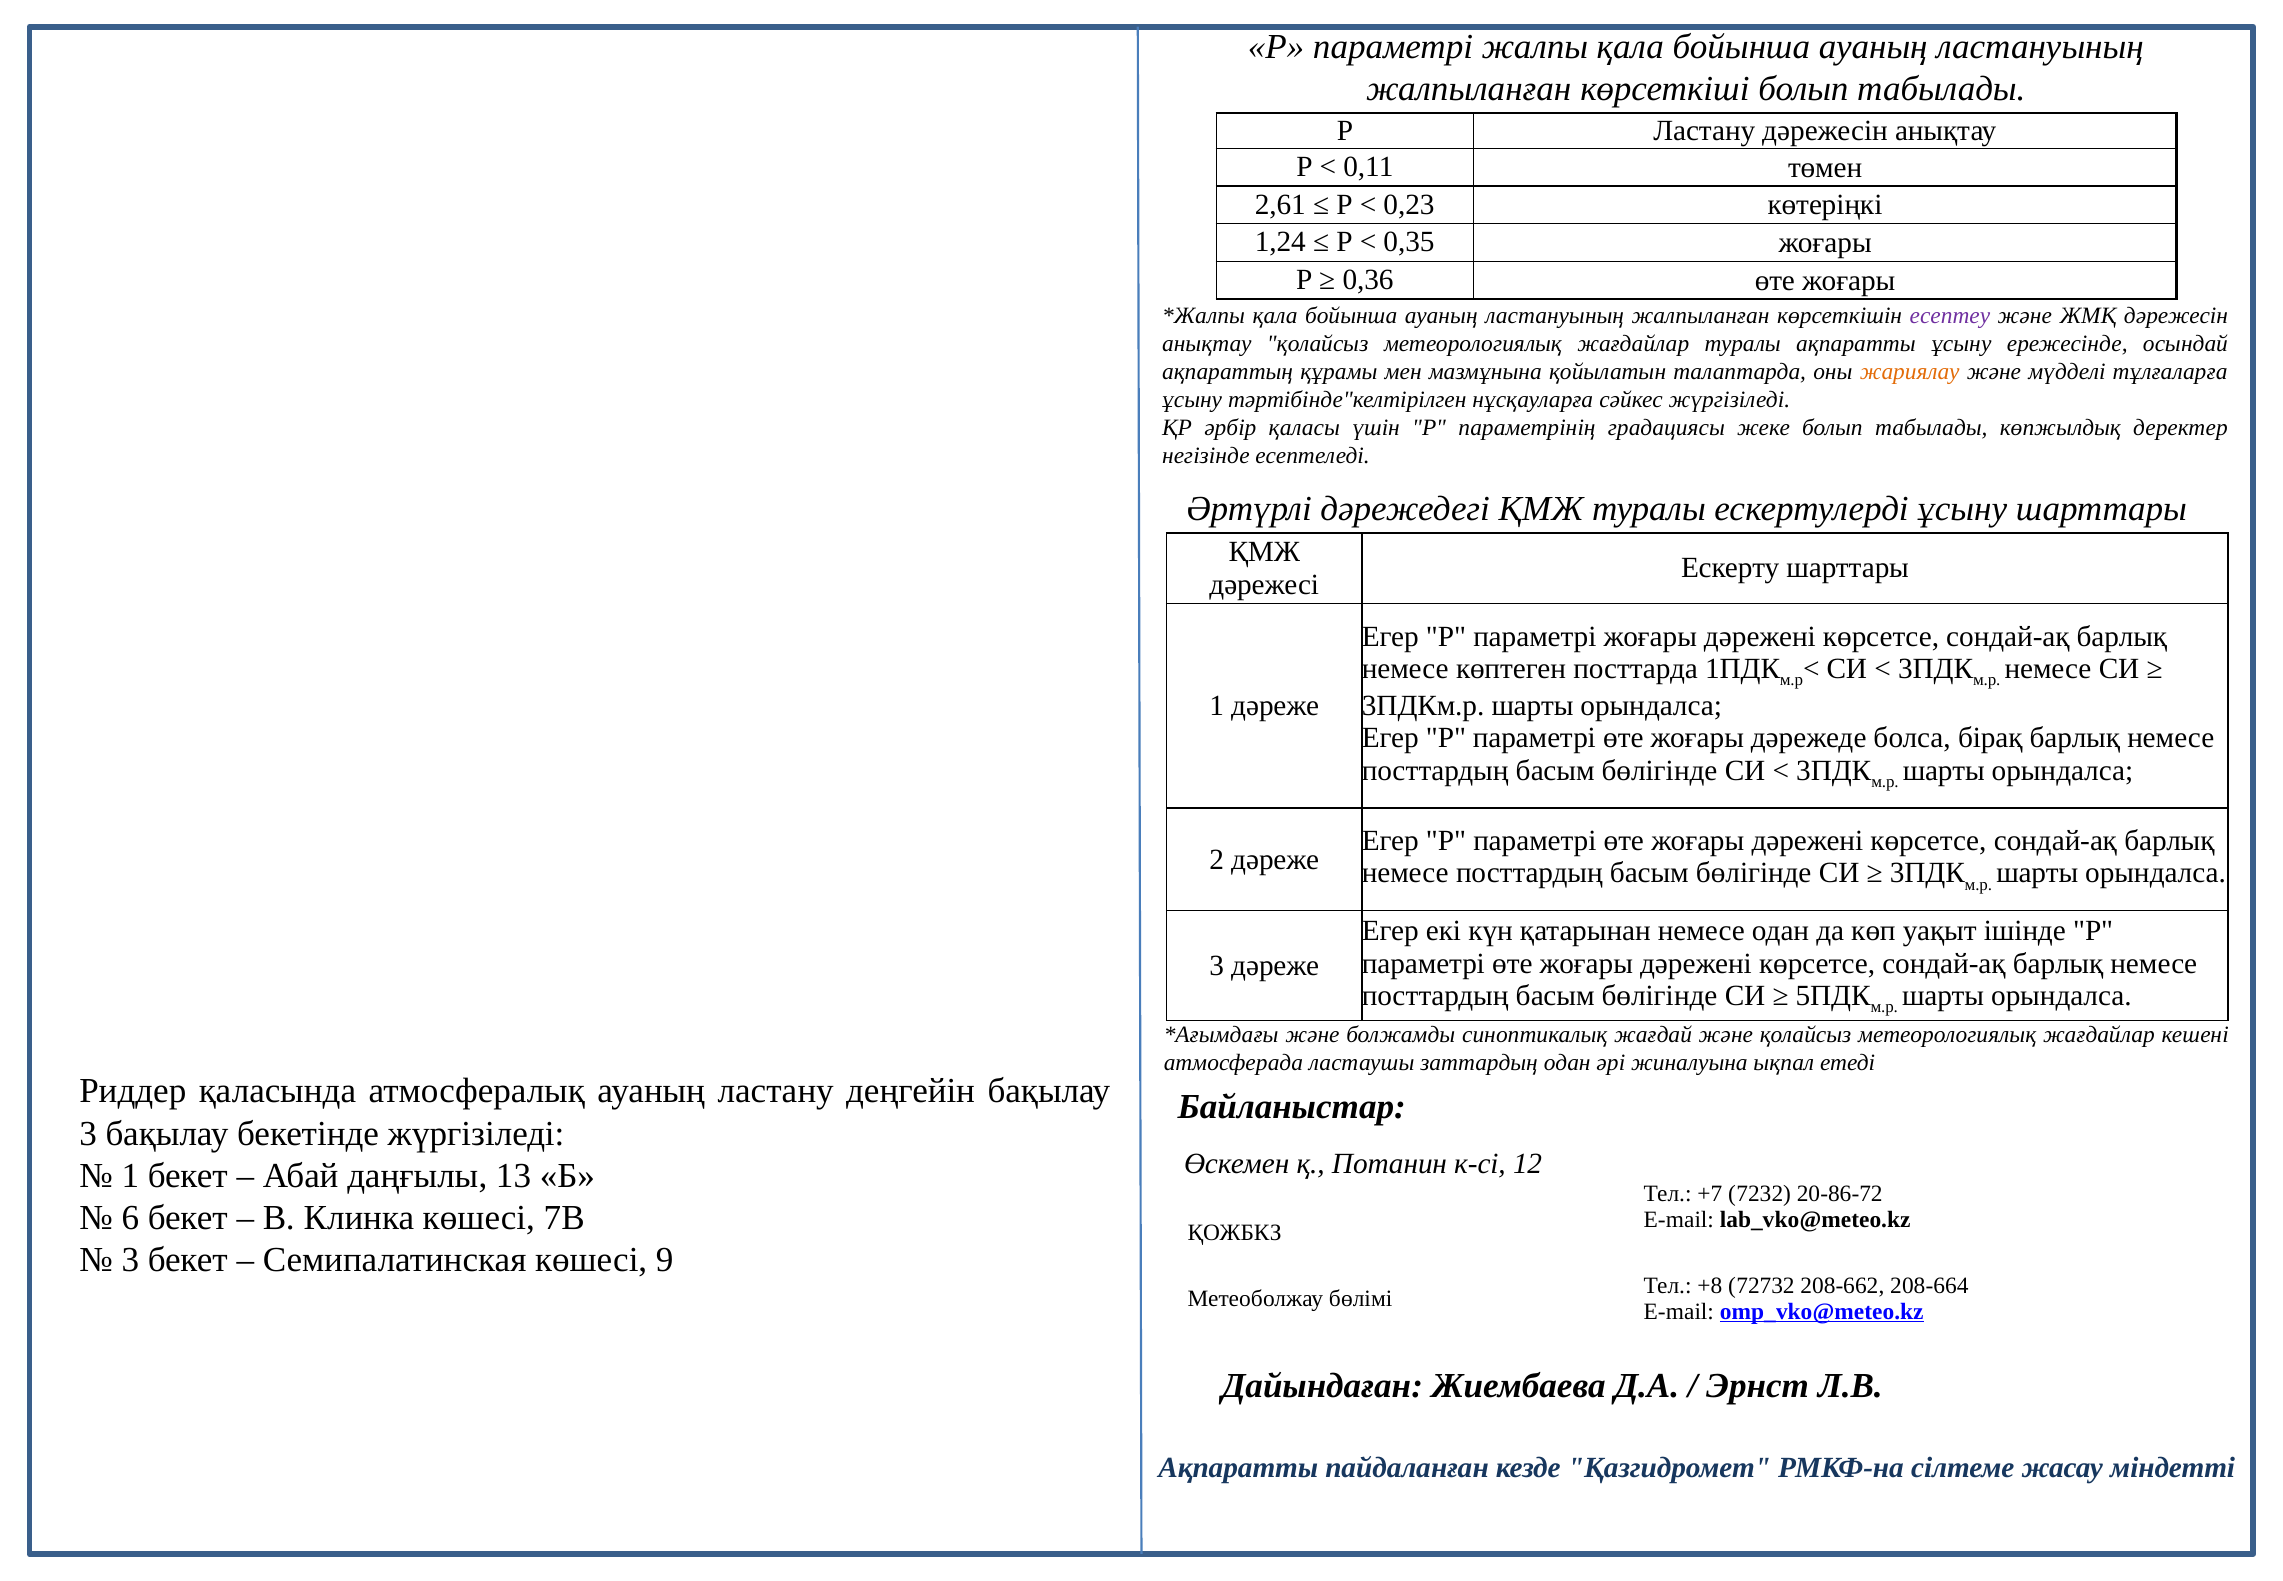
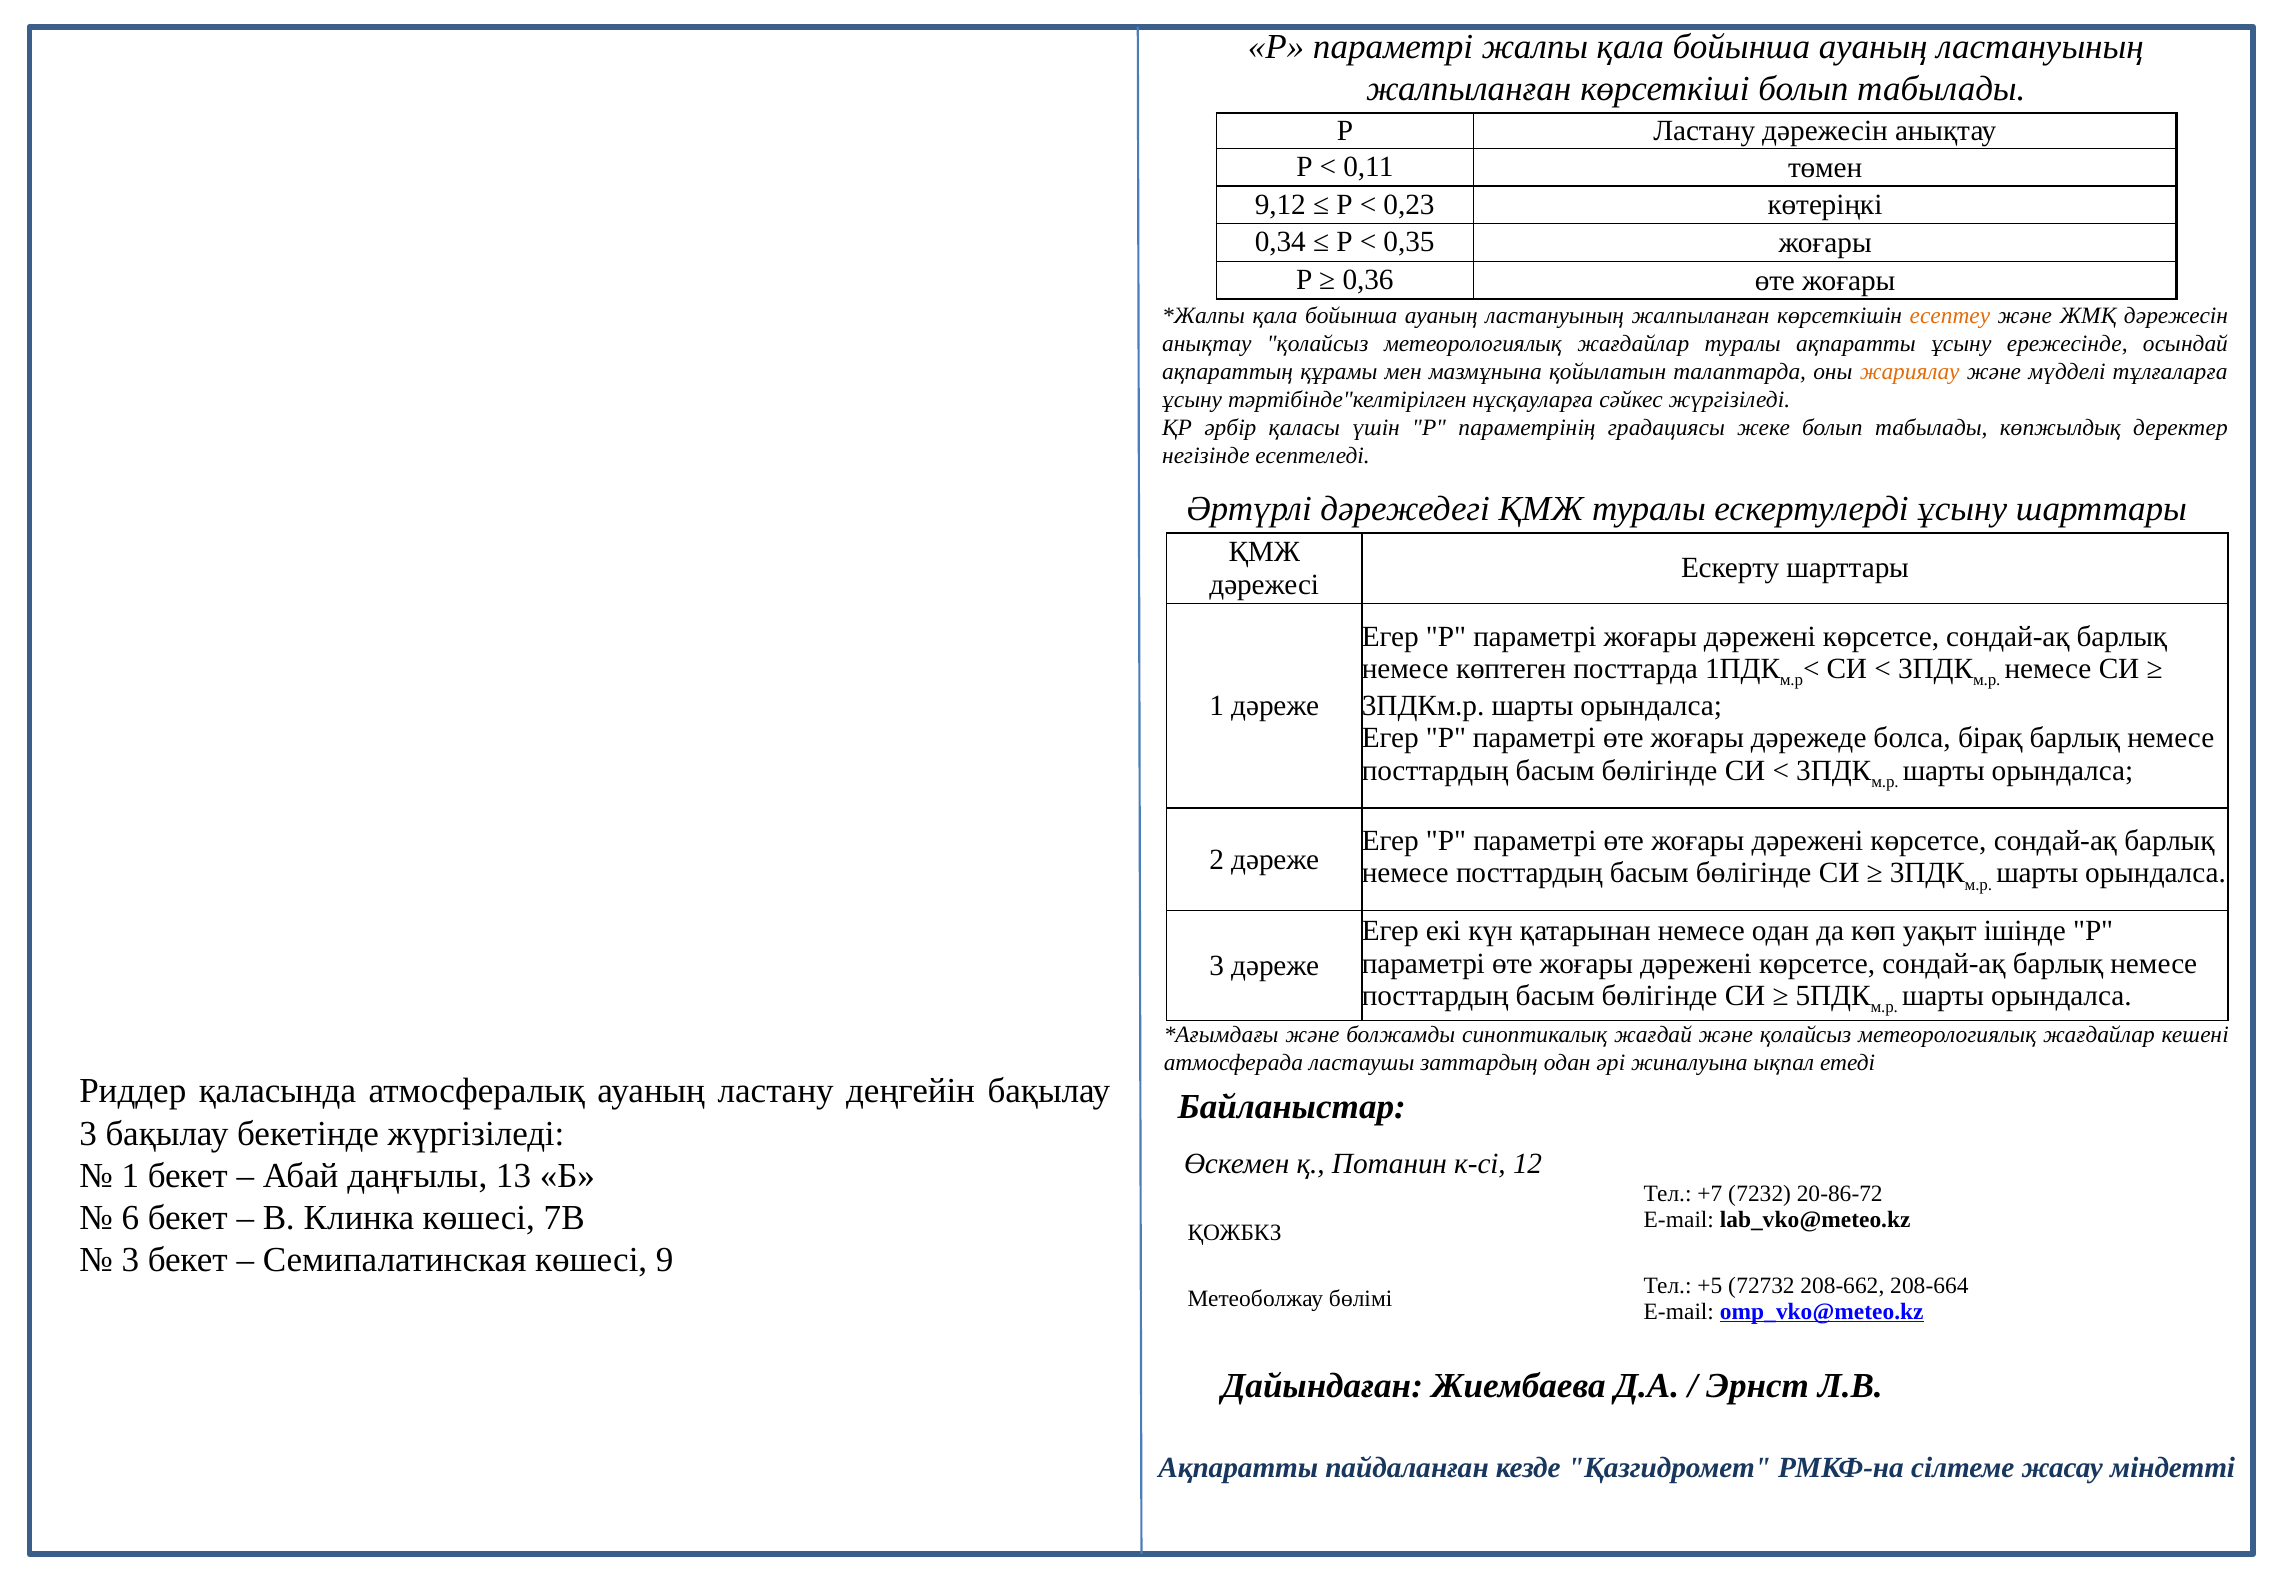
2,61: 2,61 -> 9,12 (1280, 205)
1,24: 1,24 -> 0,34 (1280, 242)
есептеу colour: purple -> orange (1950, 315)
+8: +8 -> +5 (1710, 1285)
